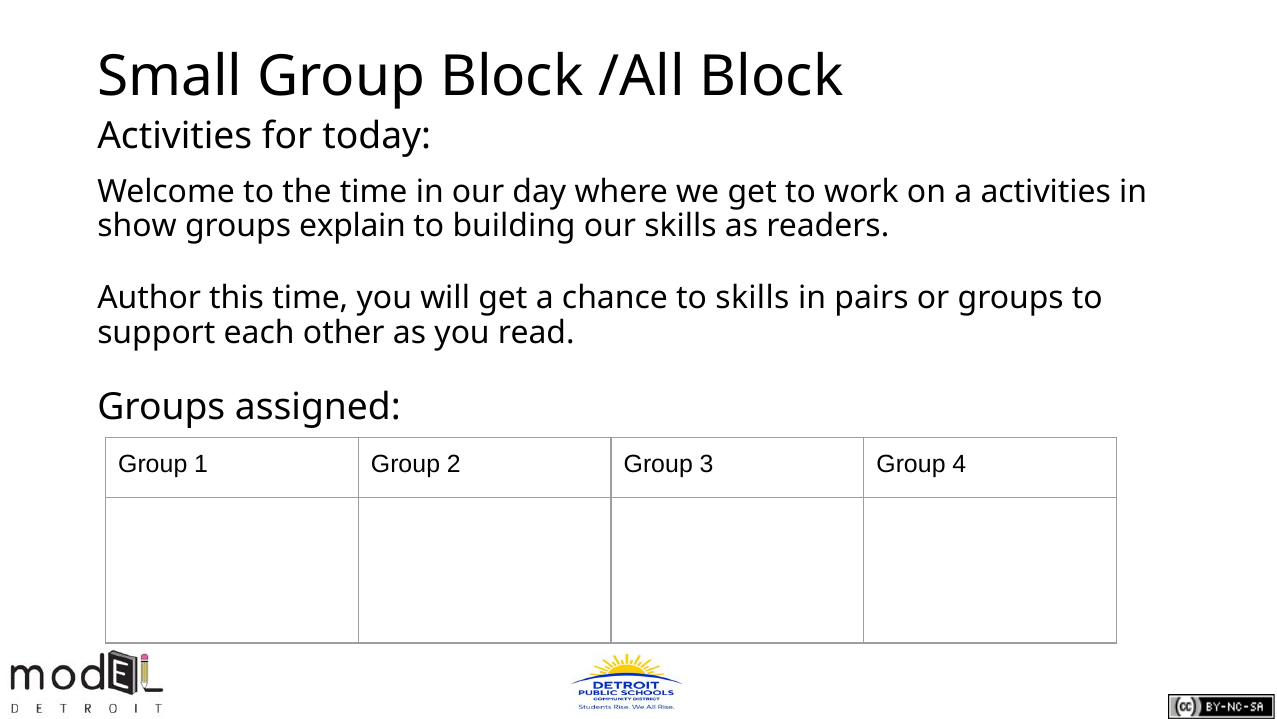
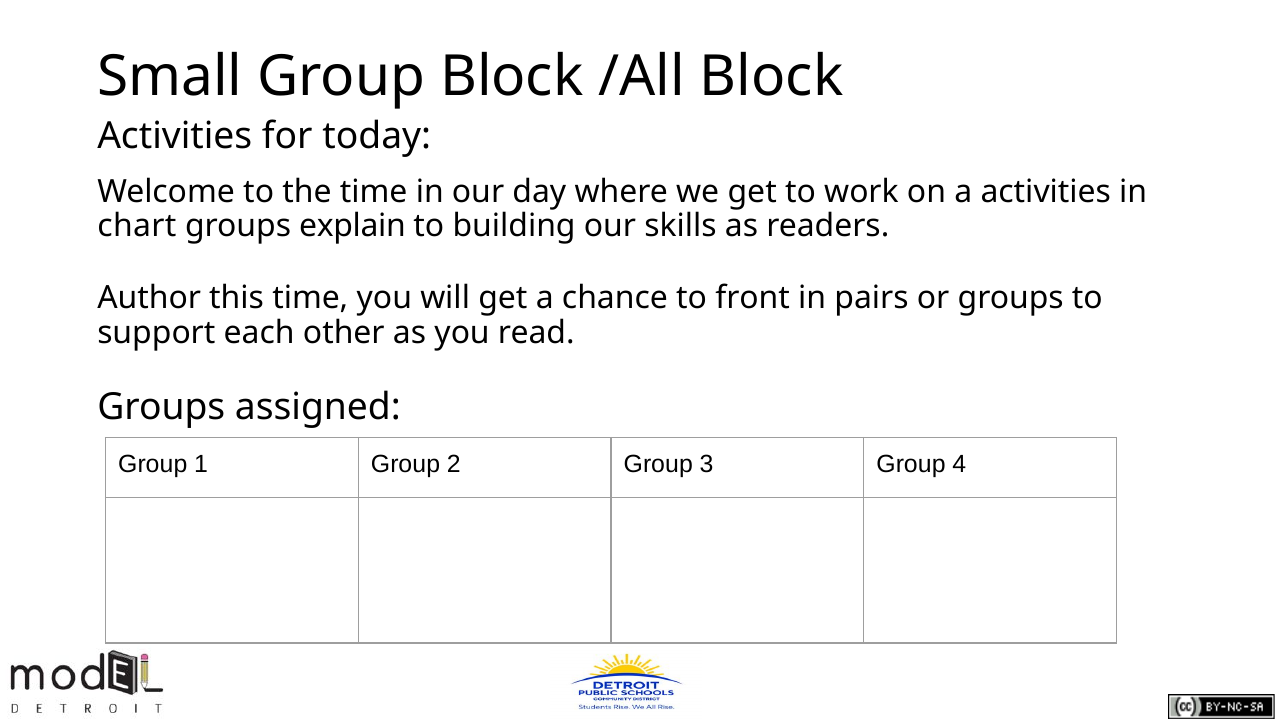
show: show -> chart (137, 226)
to skills: skills -> front (753, 298)
